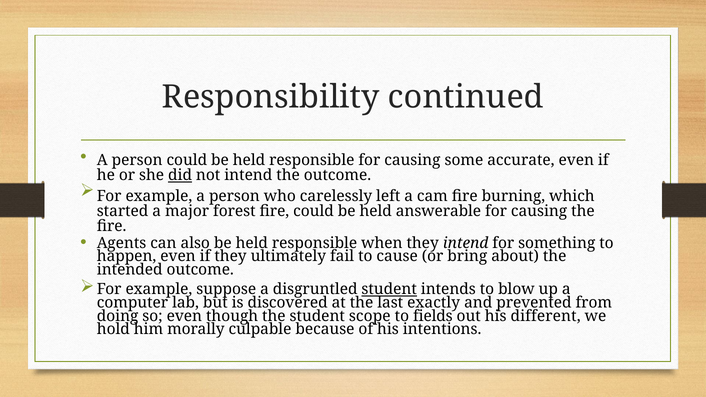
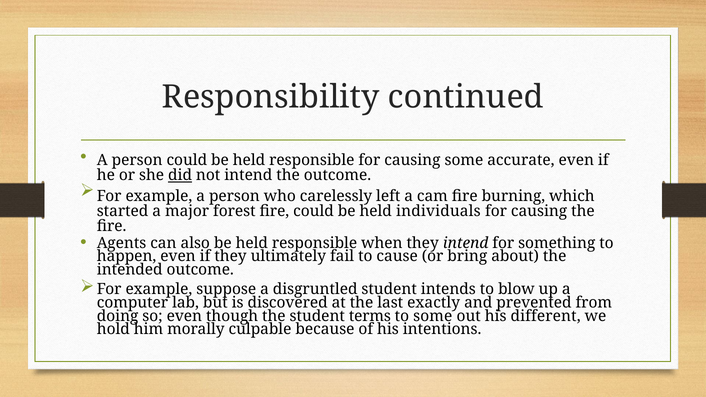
answerable: answerable -> individuals (438, 211)
student underline: present -> none (389, 289)
scope: scope -> terms (370, 316)
to fields: fields -> some (433, 316)
